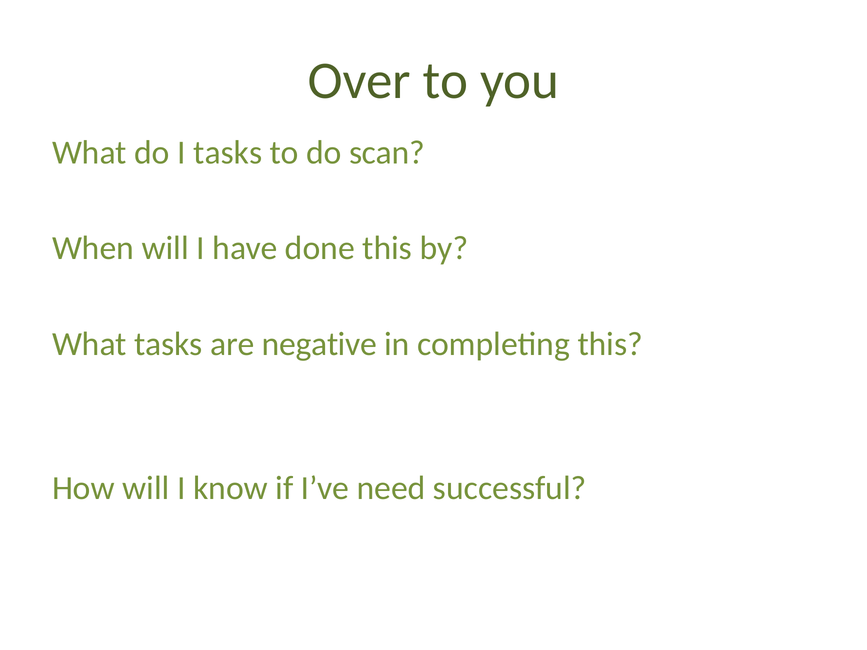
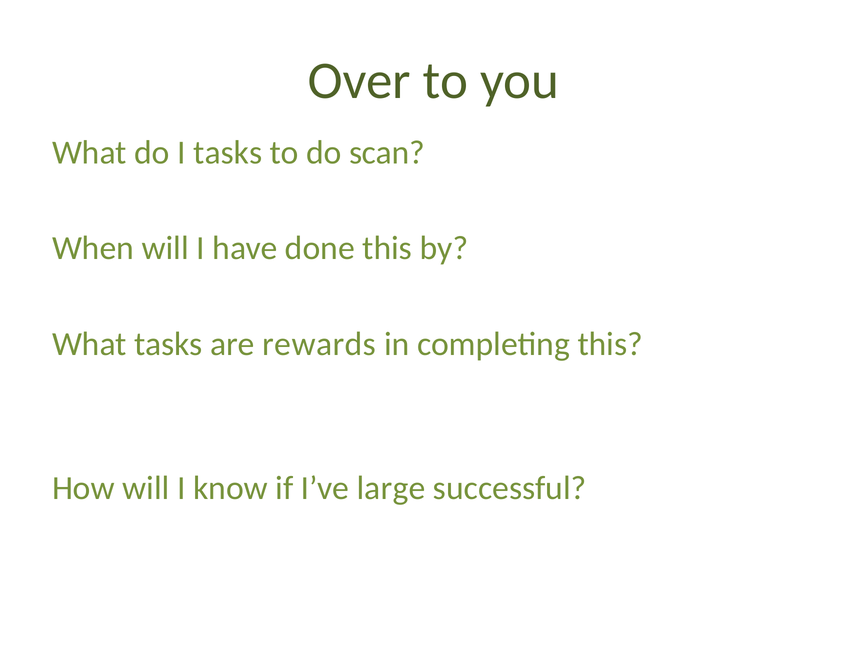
negative: negative -> rewards (319, 344)
need: need -> large (391, 488)
